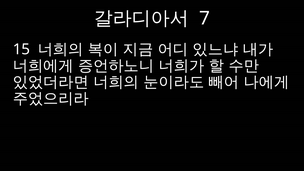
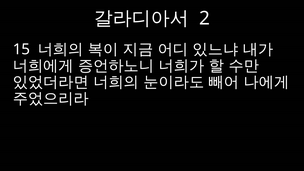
7: 7 -> 2 (205, 18)
